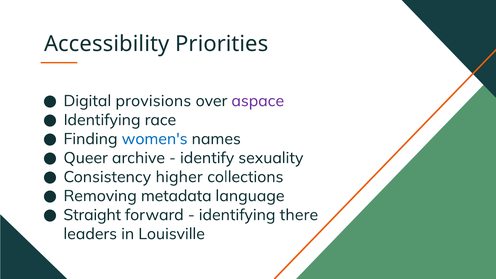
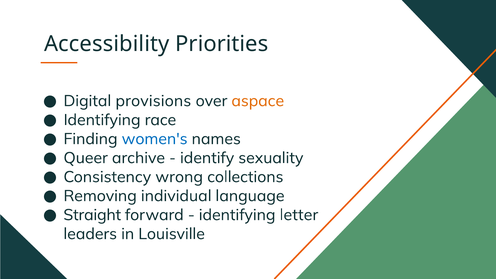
aspace colour: purple -> orange (258, 101)
higher: higher -> wrong (179, 177)
metadata: metadata -> individual (176, 196)
there: there -> letter (299, 215)
